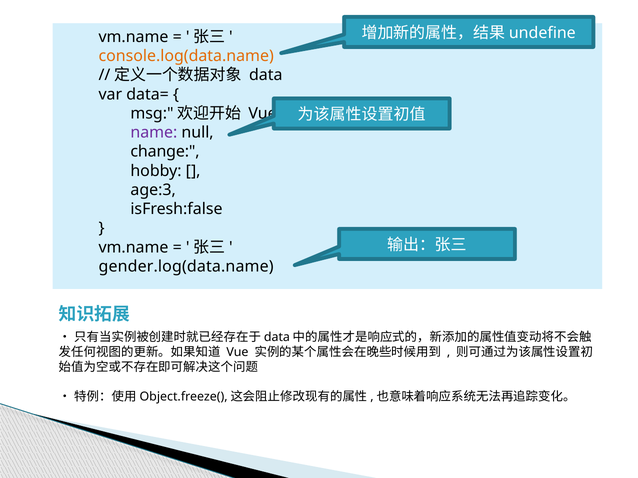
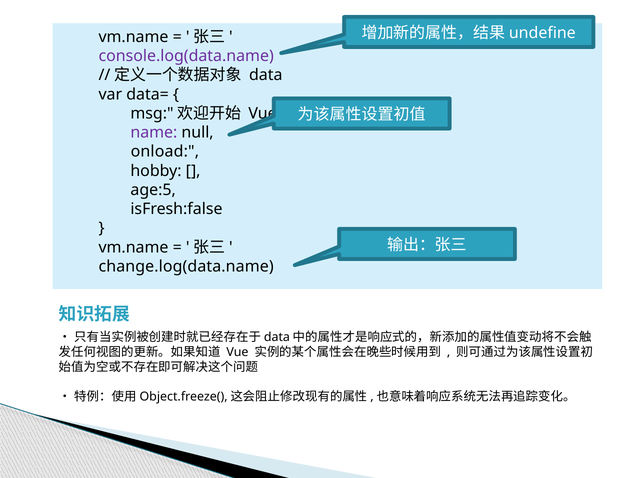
console.log(data.name colour: orange -> purple (186, 56)
change: change -> onload (165, 152)
age:3: age:3 -> age:5 (153, 190)
gender.log(data.name: gender.log(data.name -> change.log(data.name (186, 267)
